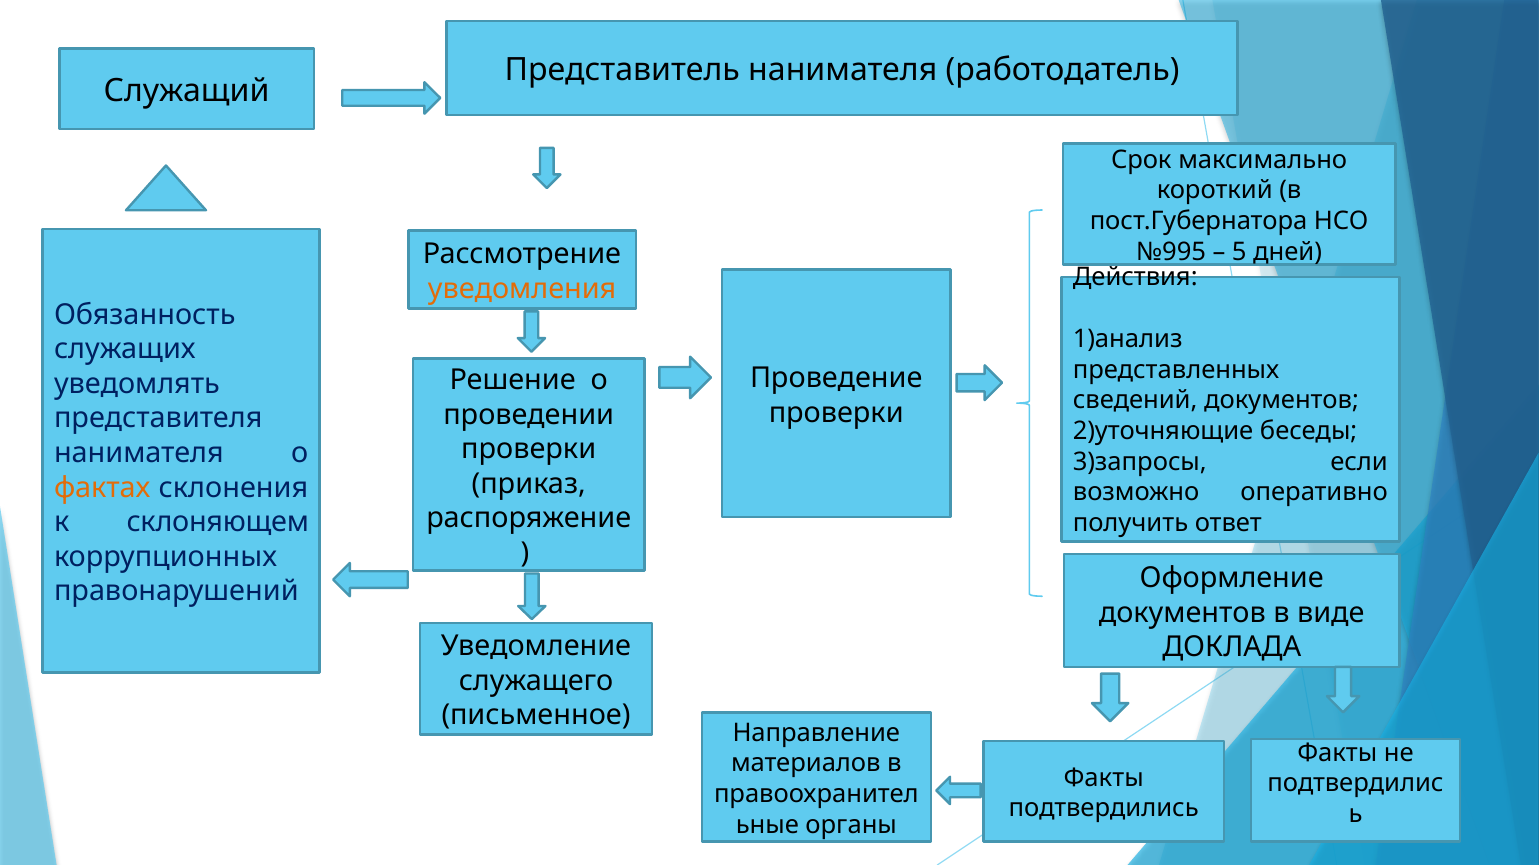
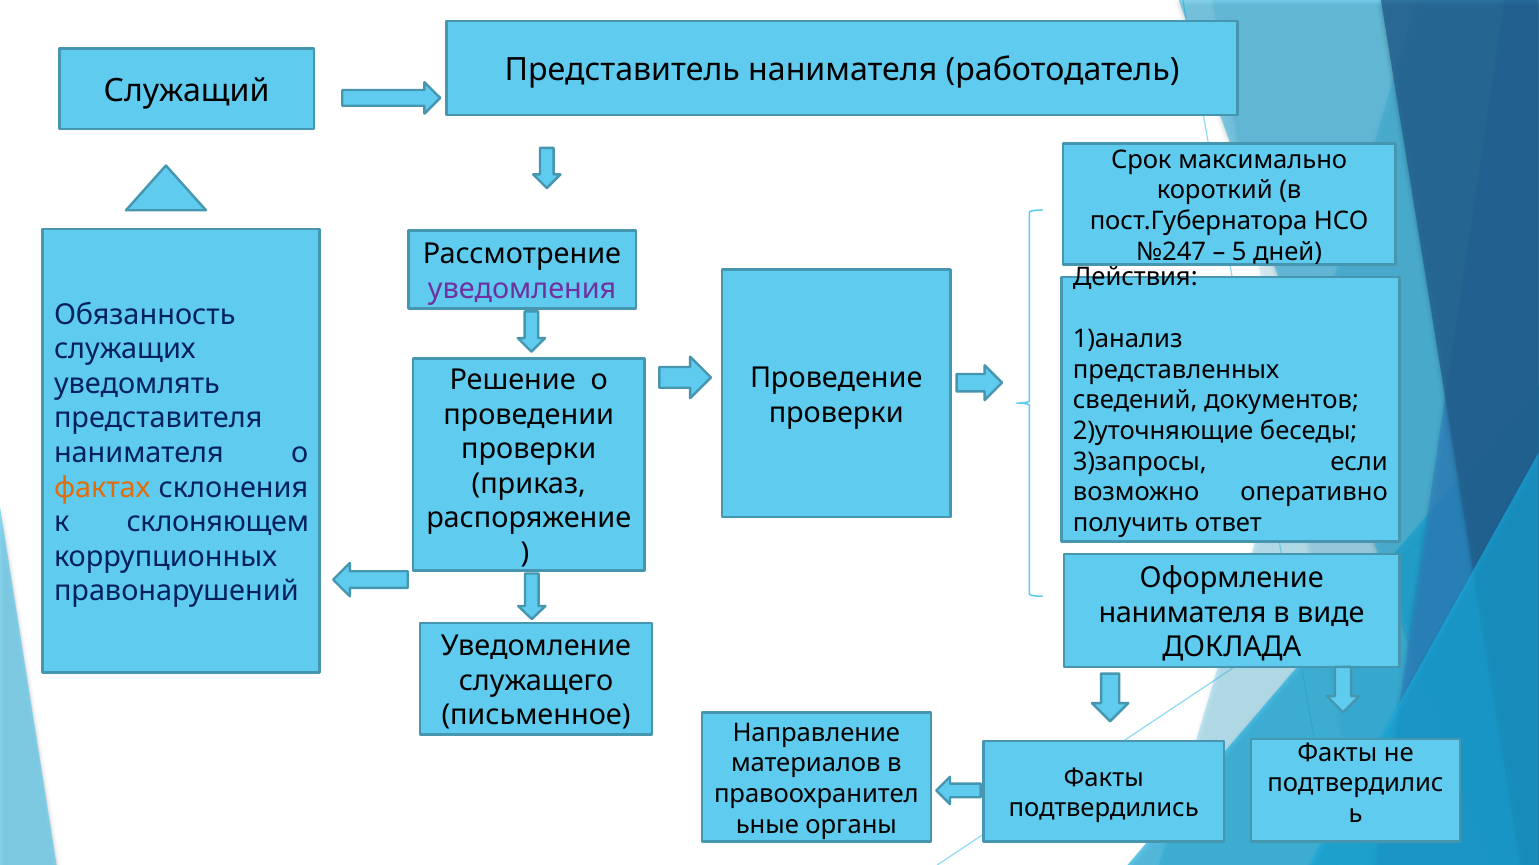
№995: №995 -> №247 (1171, 252)
уведомления colour: orange -> purple (522, 289)
документов: документов -> нанимателя (1182, 613)
